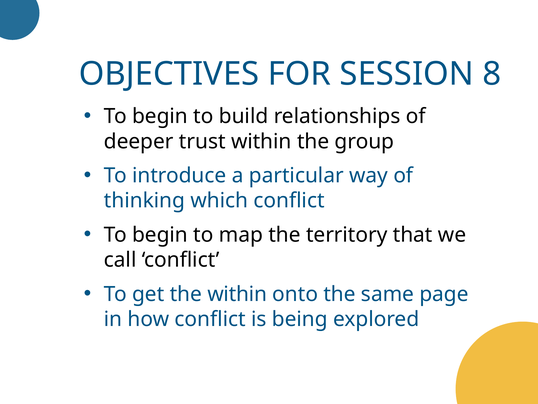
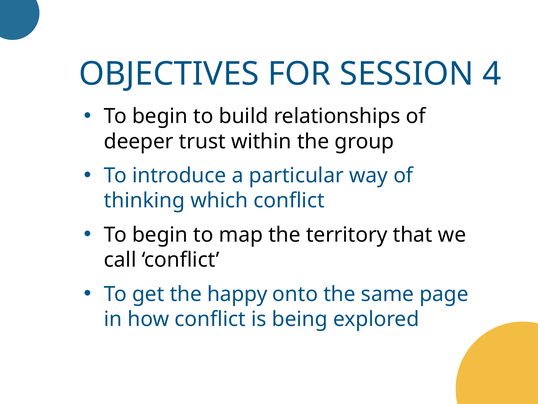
8: 8 -> 4 (492, 74)
the within: within -> happy (237, 294)
